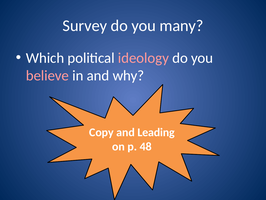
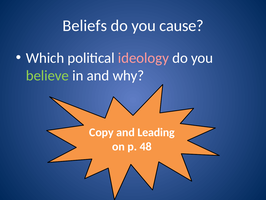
Survey: Survey -> Beliefs (85, 26)
many: many -> cause (181, 26)
believe colour: pink -> light green (47, 75)
